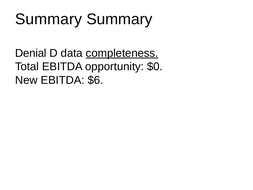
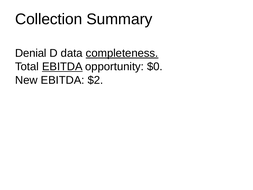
Summary: Summary -> Collection (49, 19)
EBITDA underline: none -> present (62, 67)
$6: $6 -> $2 (95, 80)
